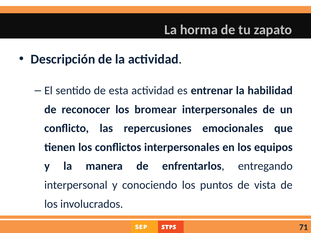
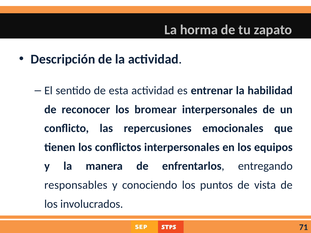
interpersonal: interpersonal -> responsables (76, 185)
